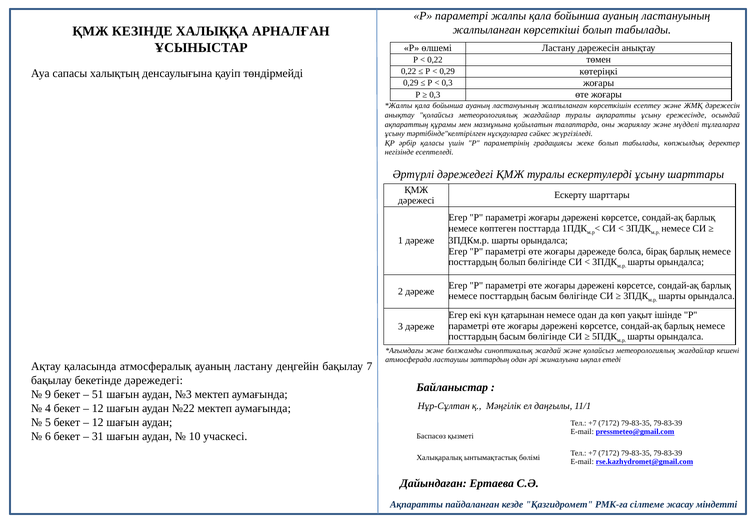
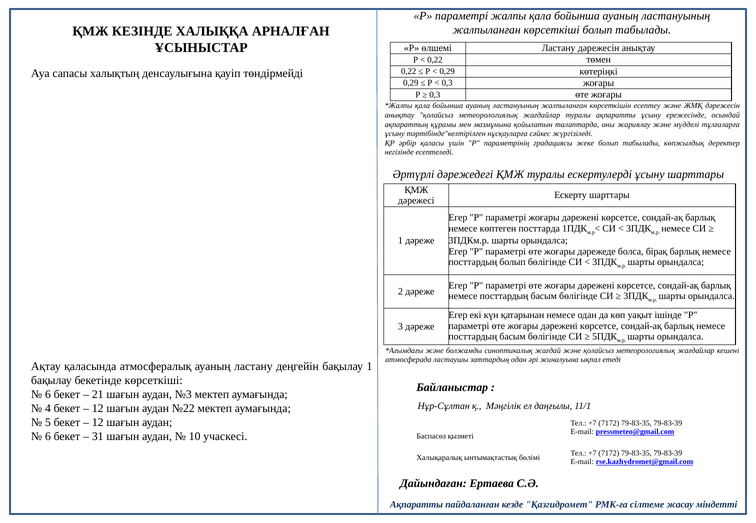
бақылау 7: 7 -> 1 (369, 367)
бекетінде дәрежедегі: дәрежедегі -> көрсеткіші (154, 381)
9: 9 -> 6 (48, 395)
51: 51 -> 21 (98, 395)
